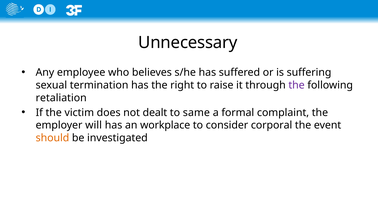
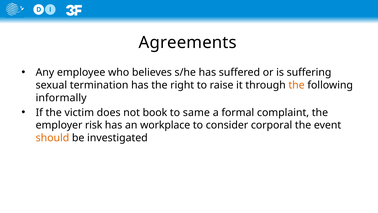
Unnecessary: Unnecessary -> Agreements (188, 42)
the colour: purple -> orange (297, 85)
retaliation: retaliation -> informally (61, 98)
dealt: dealt -> book (155, 112)
will: will -> risk (94, 125)
